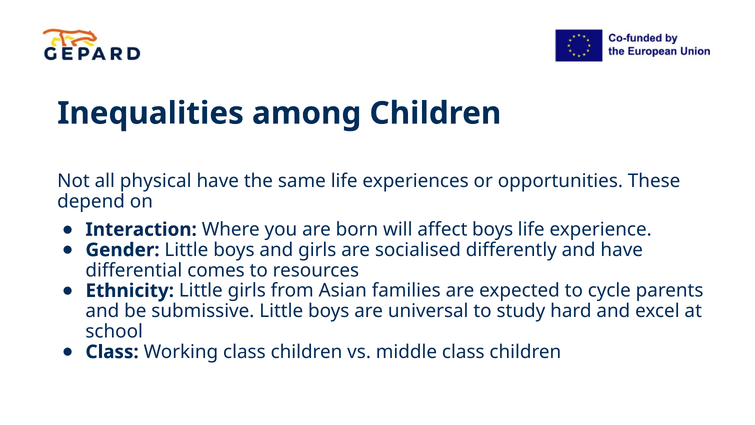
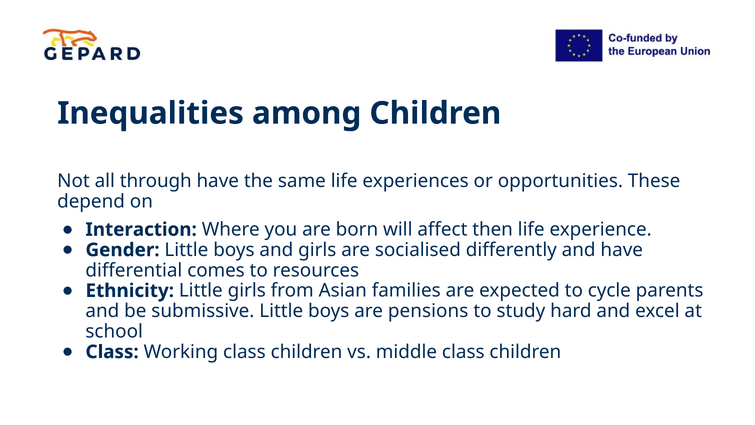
physical: physical -> through (156, 181)
affect boys: boys -> then (493, 229)
universal: universal -> pensions (428, 311)
